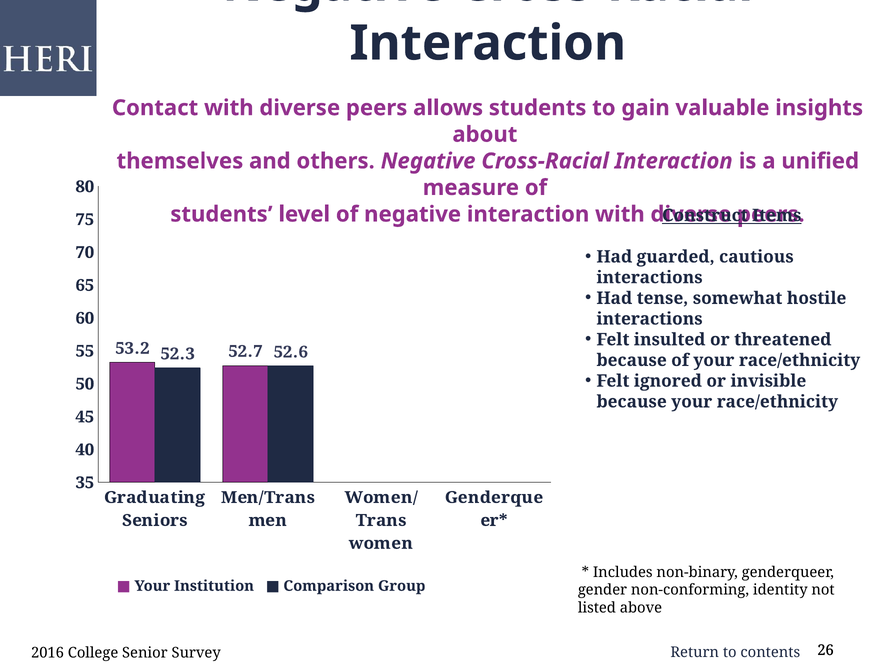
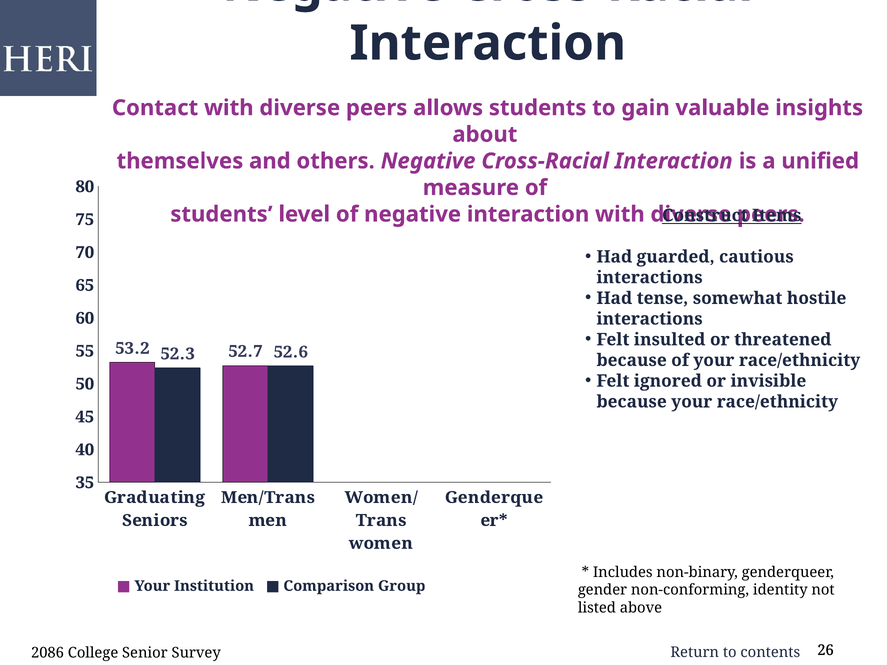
2016: 2016 -> 2086 (48, 653)
